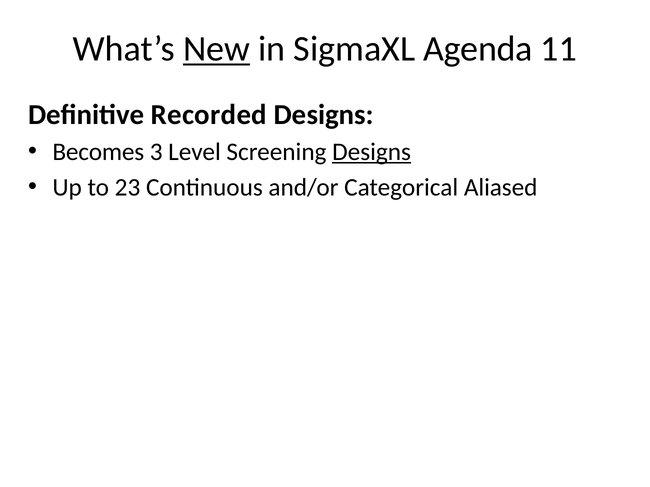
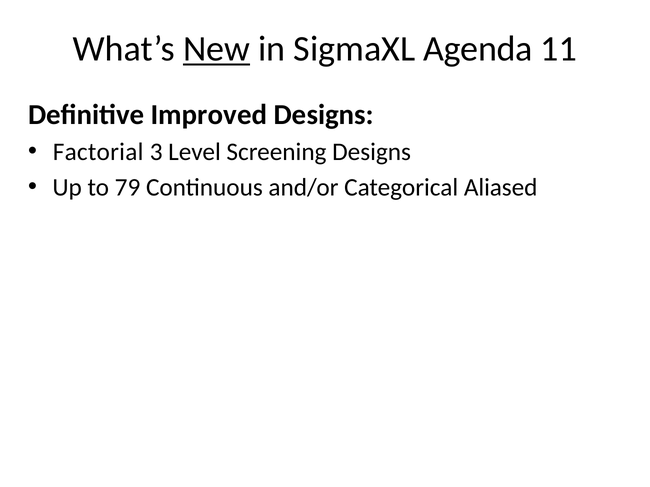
Recorded: Recorded -> Improved (209, 115)
Becomes: Becomes -> Factorial (98, 152)
Designs underline: present -> none (372, 152)
23: 23 -> 79 (128, 187)
